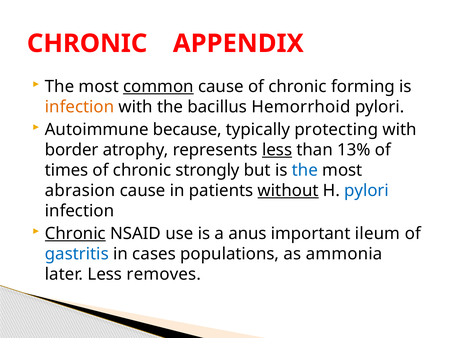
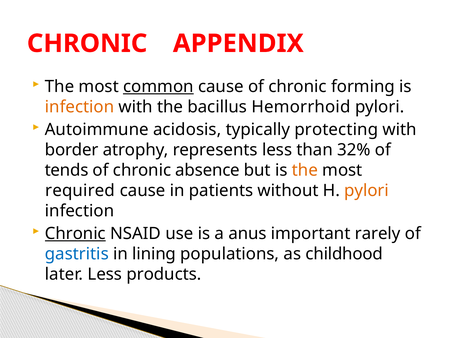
because: because -> acidosis (187, 129)
less underline: present -> none (277, 150)
13%: 13% -> 32% (354, 150)
times: times -> tends (67, 170)
strongly: strongly -> absence (208, 170)
the colour: blue -> orange (305, 170)
abrasion: abrasion -> required (80, 190)
without underline: present -> none (288, 190)
pylori colour: blue -> orange (367, 190)
ileum: ileum -> rarely (378, 233)
cases: cases -> lining (154, 254)
ammonia: ammonia -> childhood (344, 254)
removes: removes -> products (164, 274)
